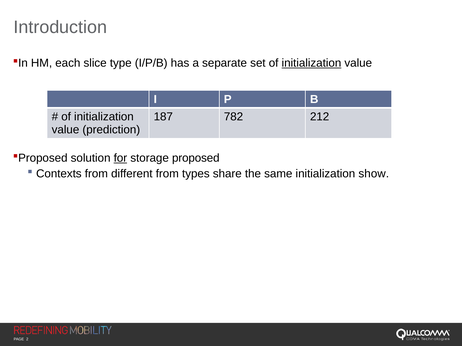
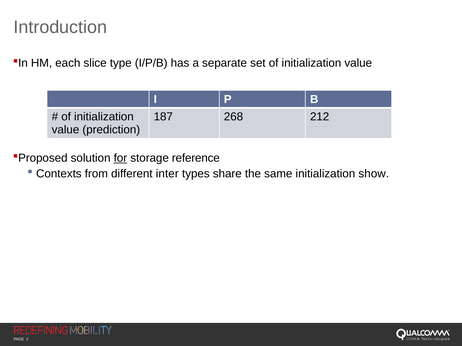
initialization underline: present -> none (311, 63)
782: 782 -> 268 (234, 117)
proposed: proposed -> reference (196, 158)
different from: from -> inter (167, 174)
